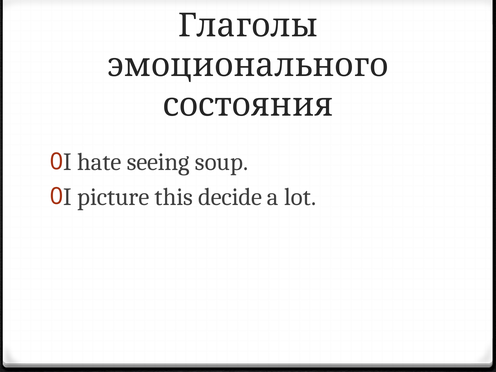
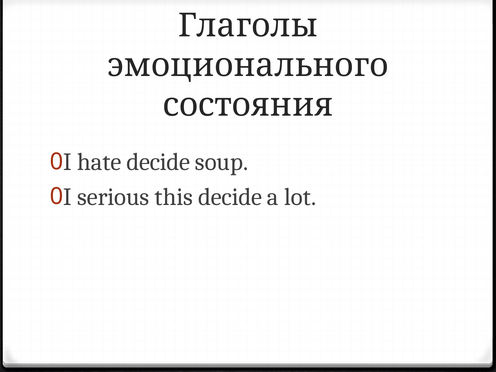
hate seeing: seeing -> decide (158, 162)
picture: picture -> serious (113, 197)
